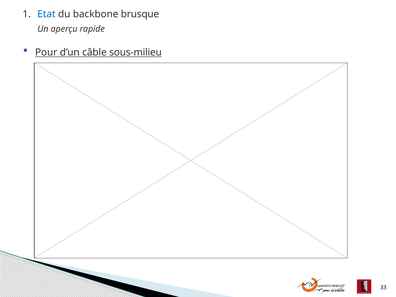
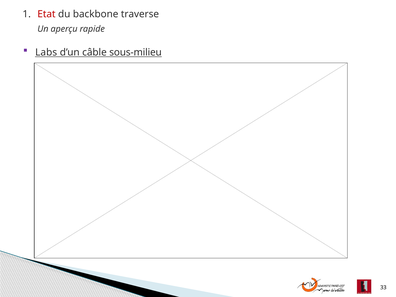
Etat colour: blue -> red (46, 14)
brusque: brusque -> traverse (140, 14)
Pour: Pour -> Labs (46, 52)
